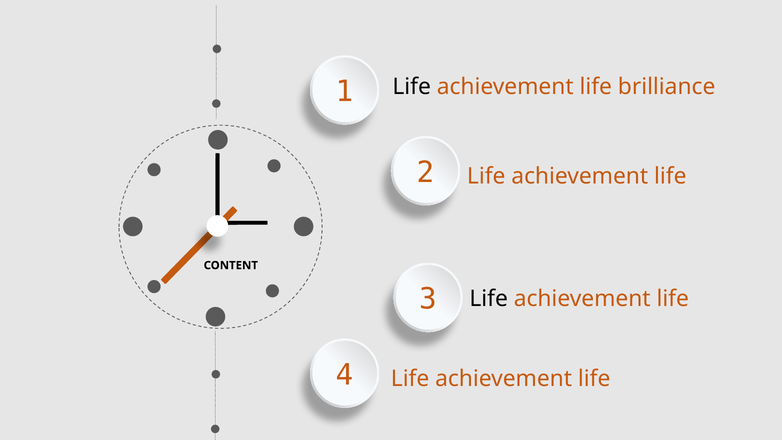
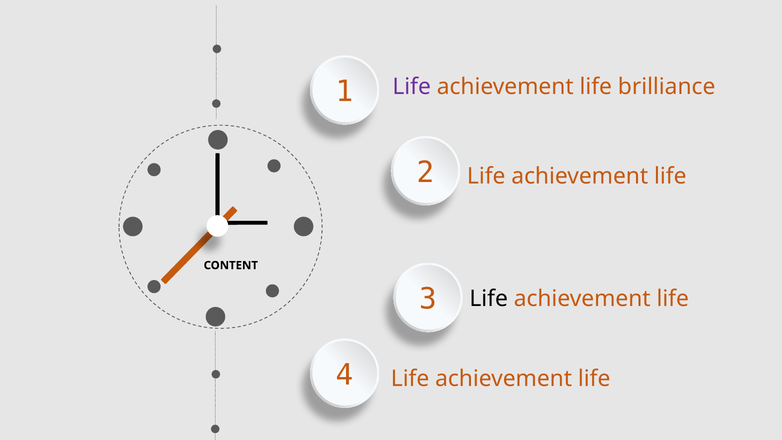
Life colour: black -> purple (412, 87)
